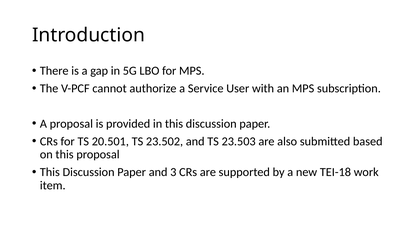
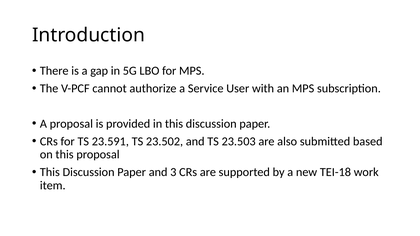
20.501: 20.501 -> 23.591 (110, 141)
